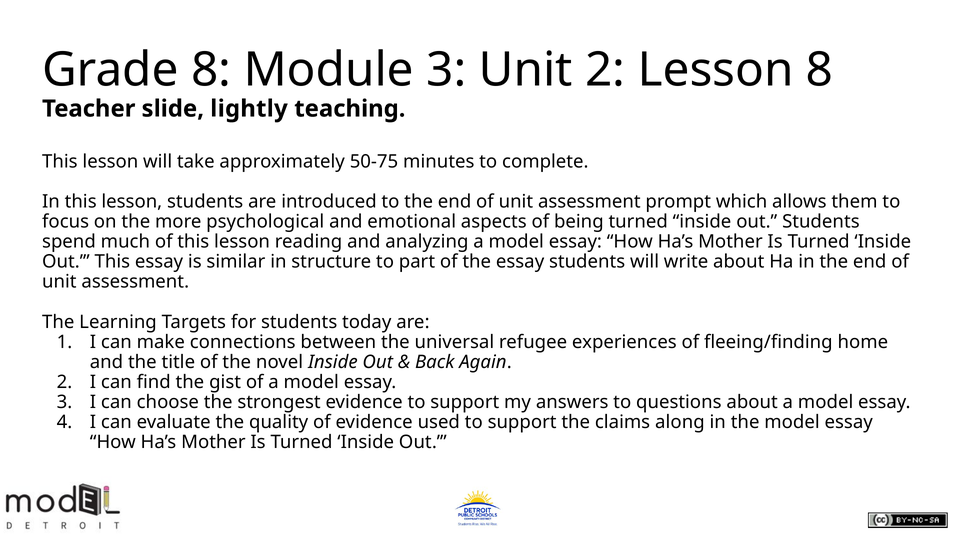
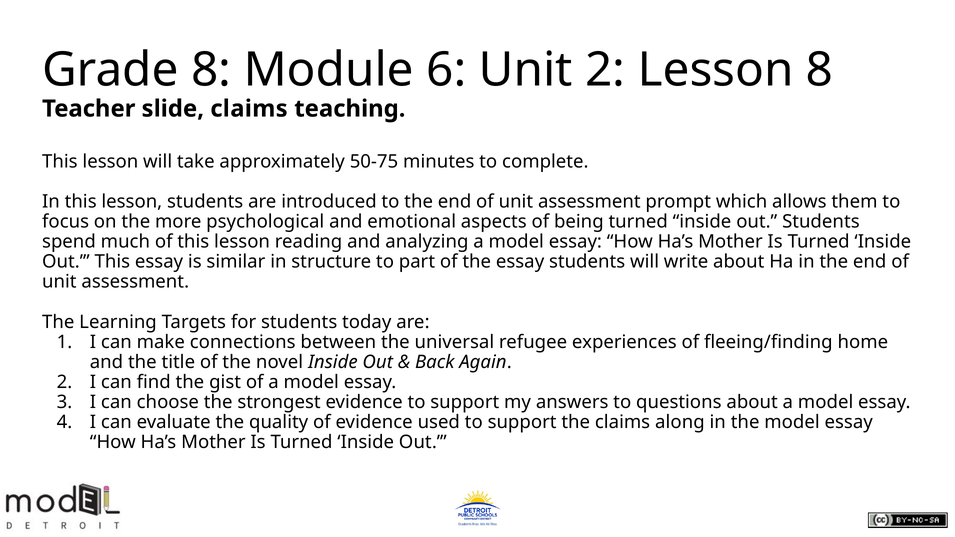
Module 3: 3 -> 6 (446, 70)
slide lightly: lightly -> claims (249, 109)
